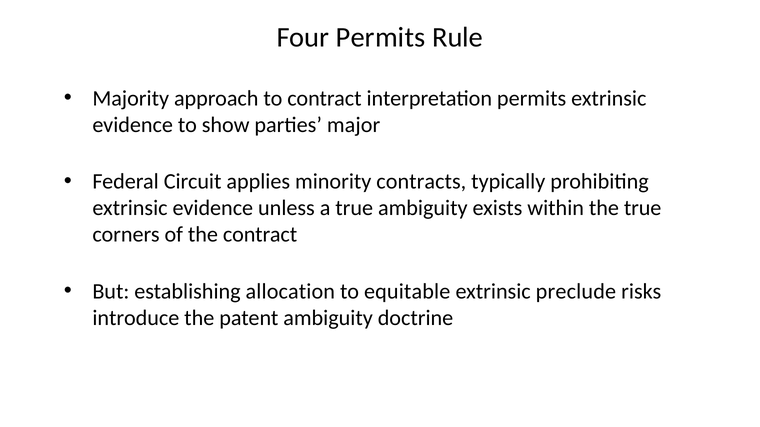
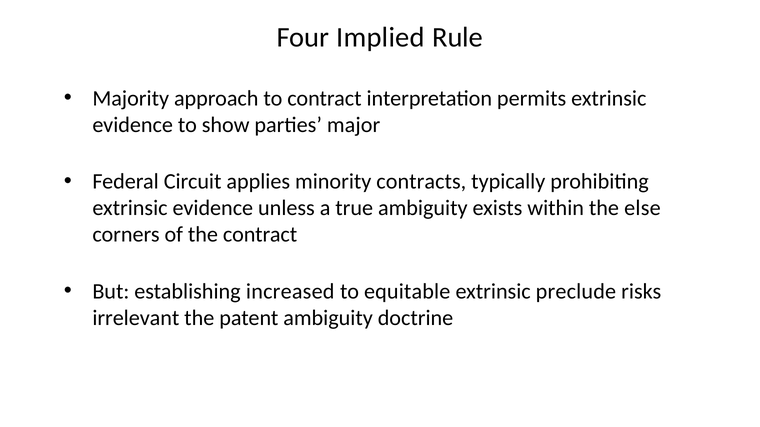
Four Permits: Permits -> Implied (381, 37)
the true: true -> else (642, 208)
allocation: allocation -> increased (290, 292)
introduce: introduce -> irrelevant (136, 318)
